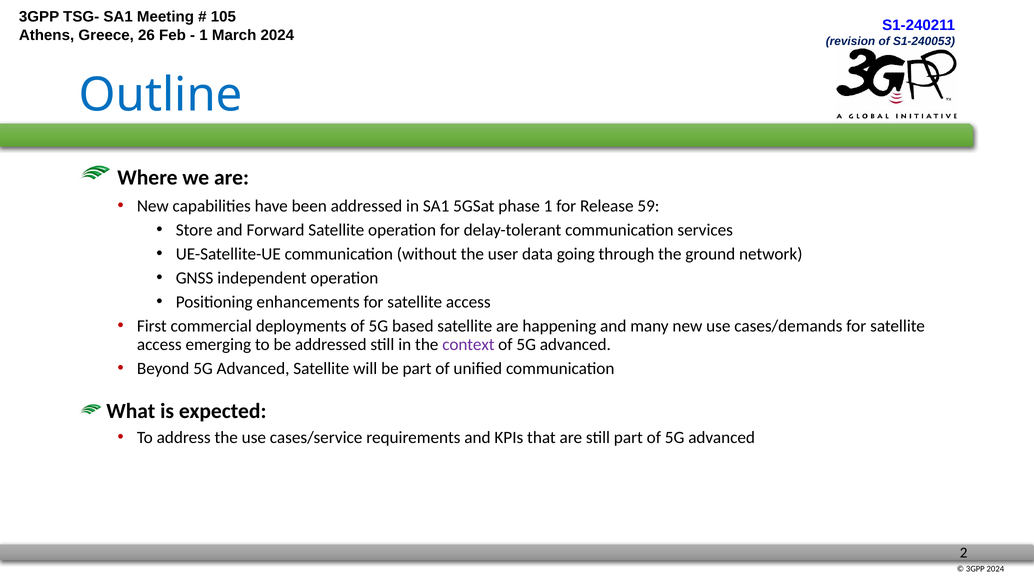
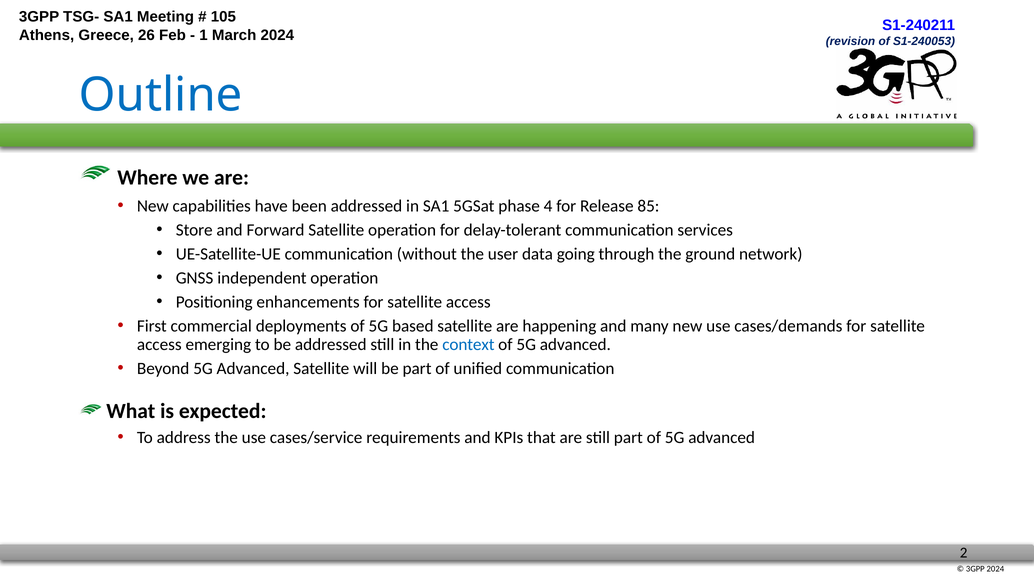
phase 1: 1 -> 4 (548, 206)
59: 59 -> 85 (648, 206)
context colour: purple -> blue (468, 344)
